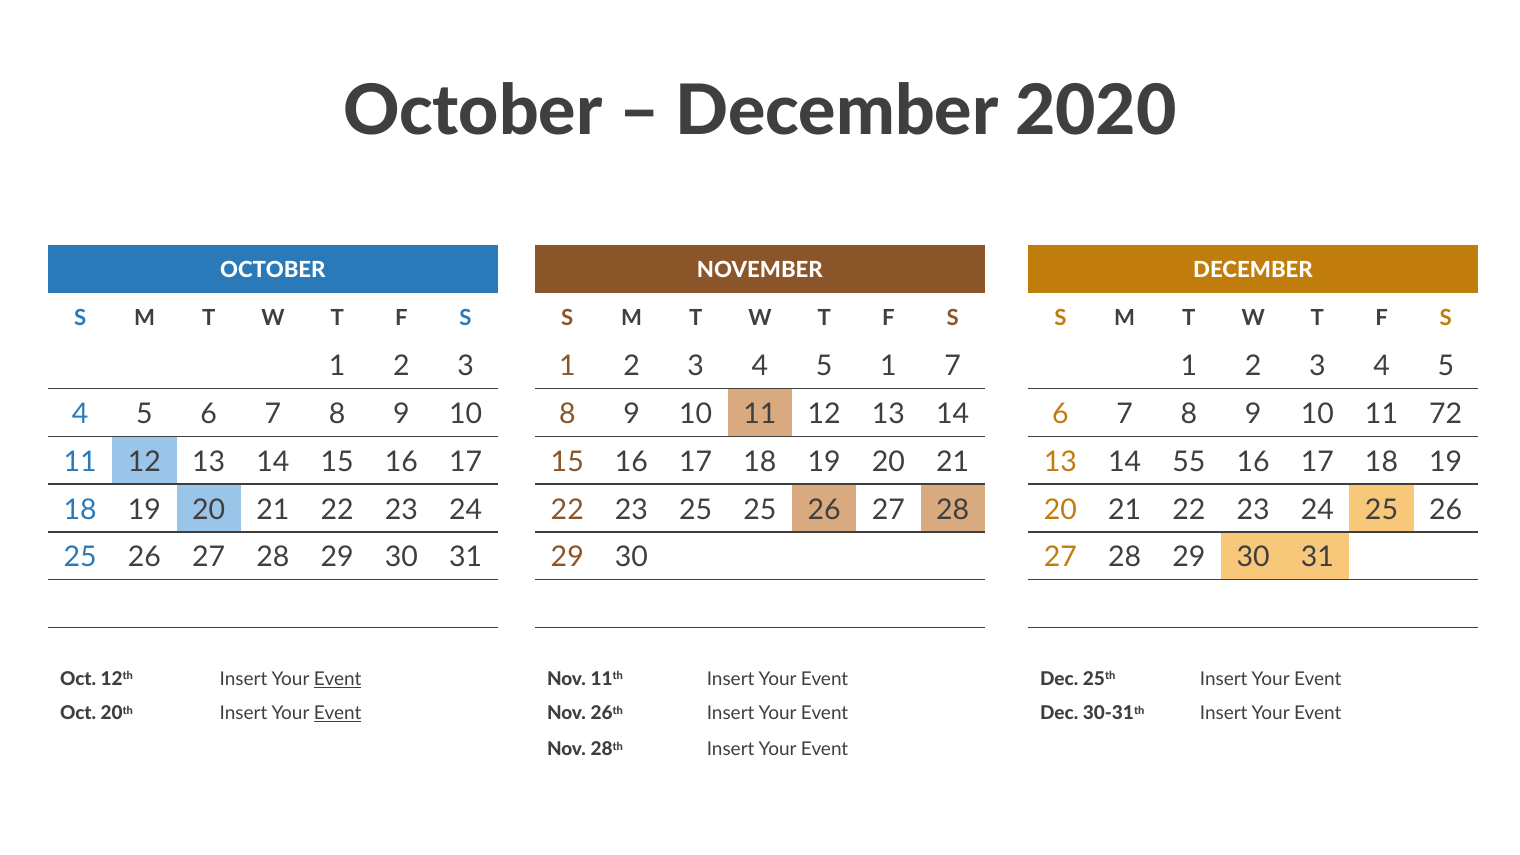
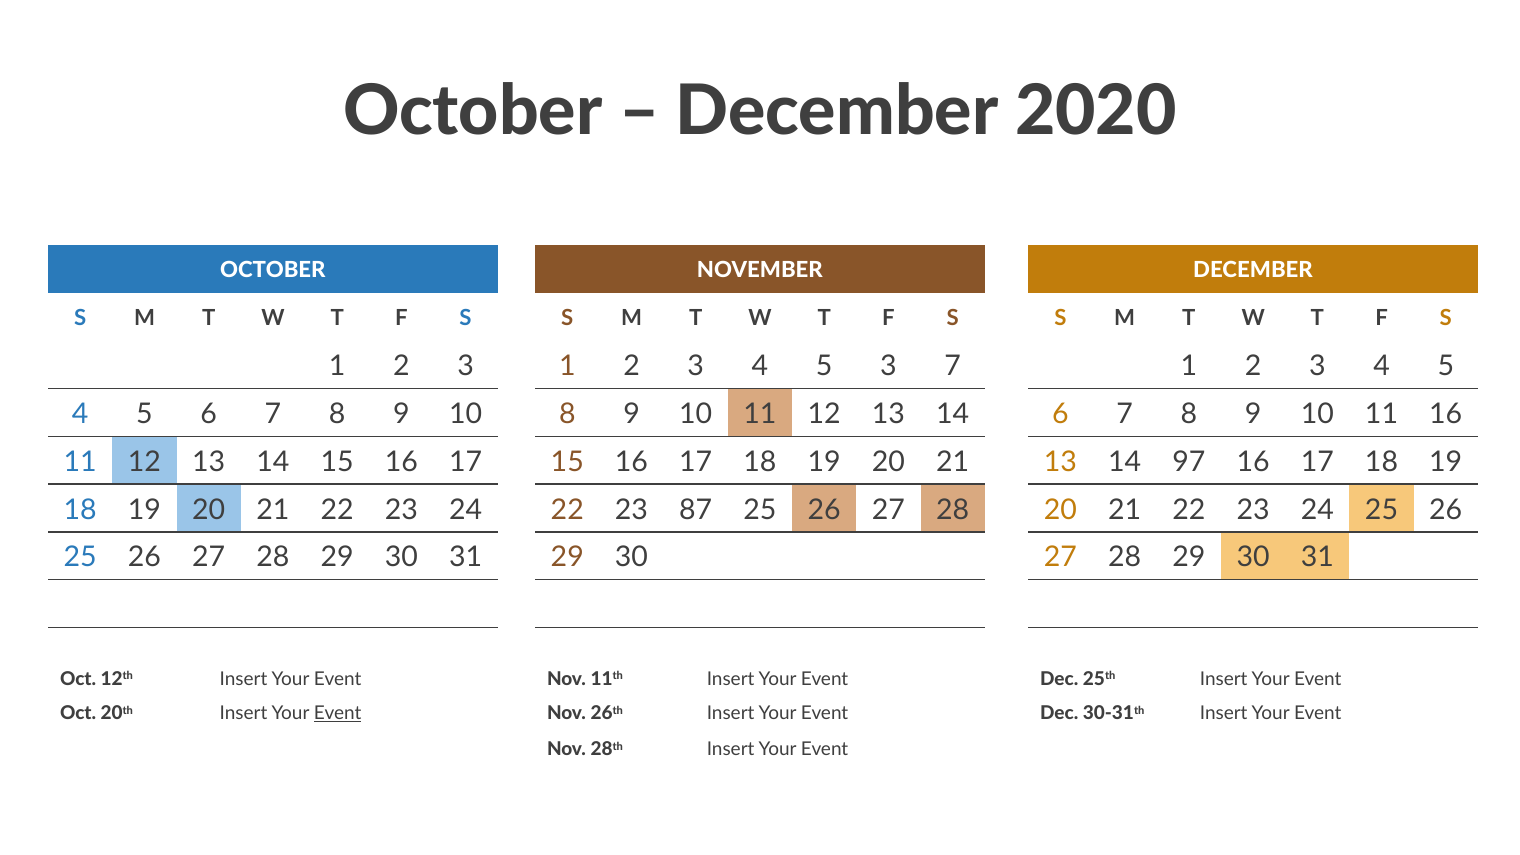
5 1: 1 -> 3 (888, 366)
11 72: 72 -> 16 (1446, 414)
55: 55 -> 97 (1189, 462)
23 25: 25 -> 87 (696, 510)
Event underline: present -> none (338, 679)
